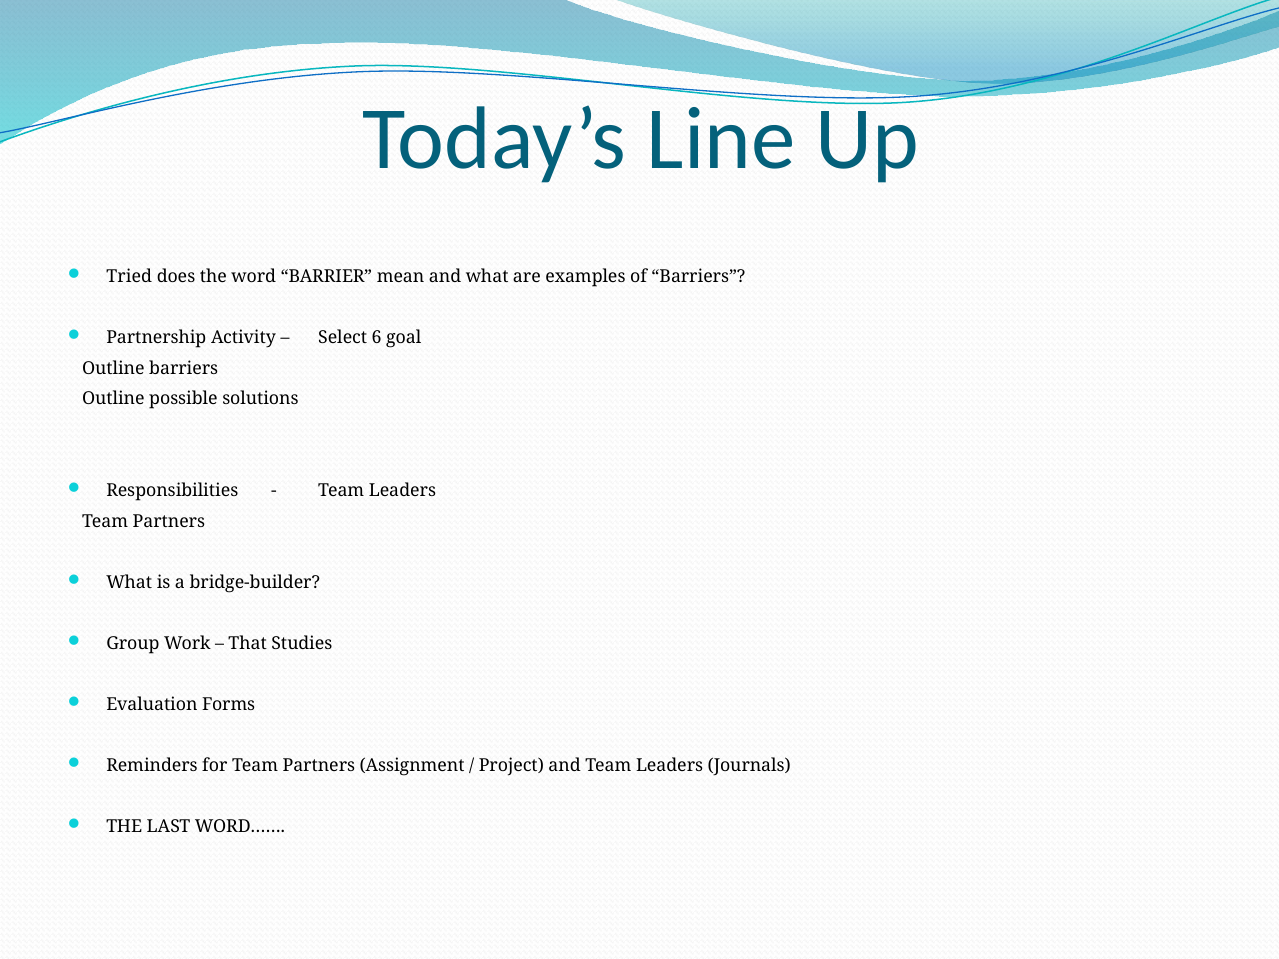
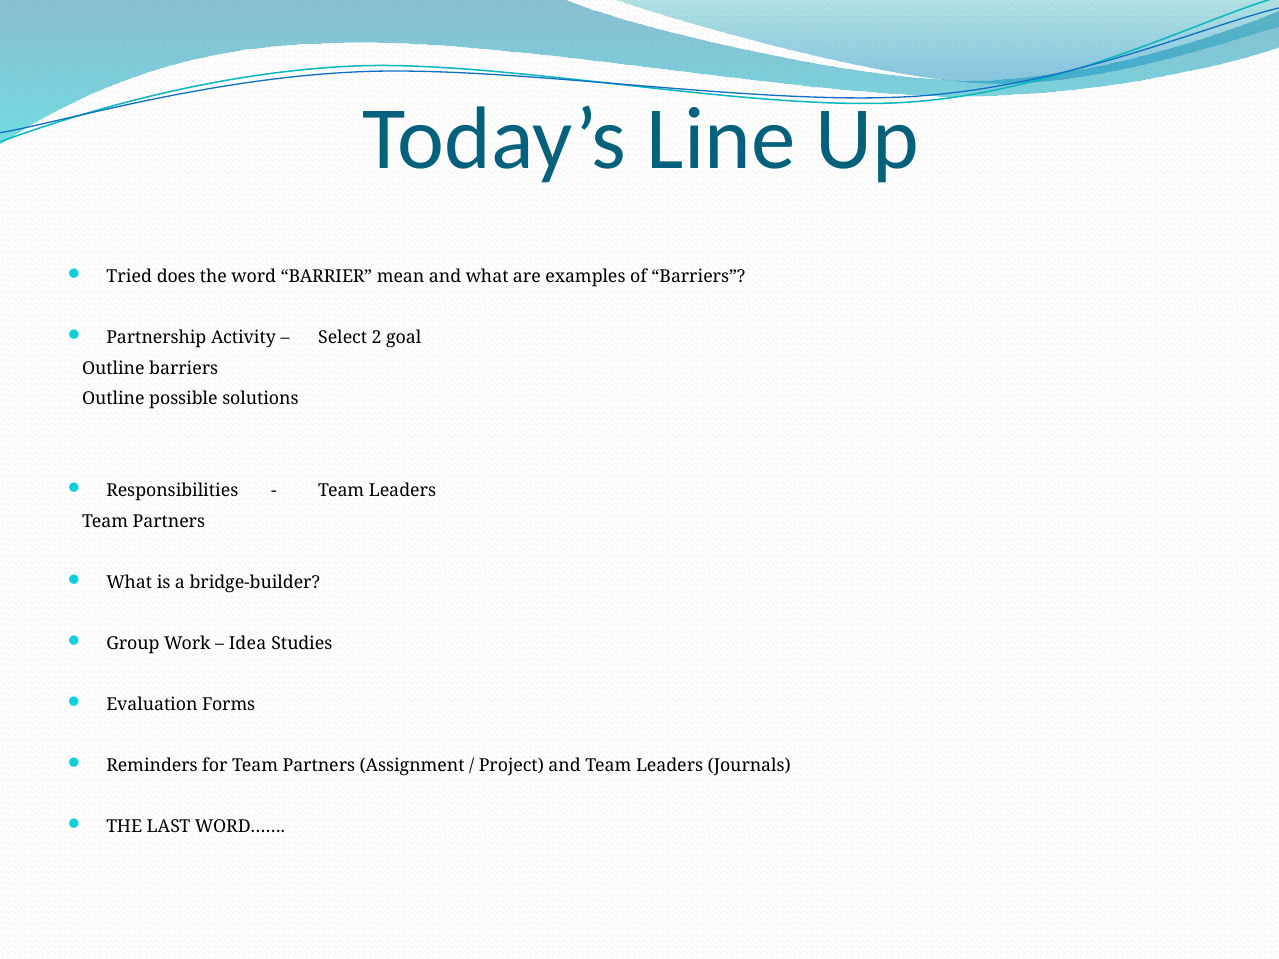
6: 6 -> 2 (377, 338)
That: That -> Idea (248, 644)
